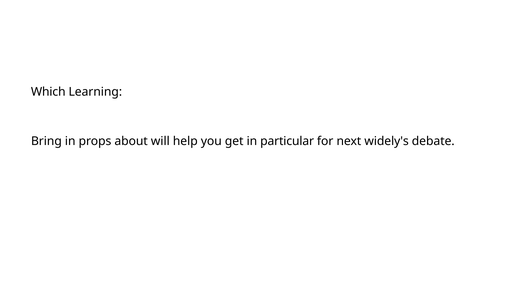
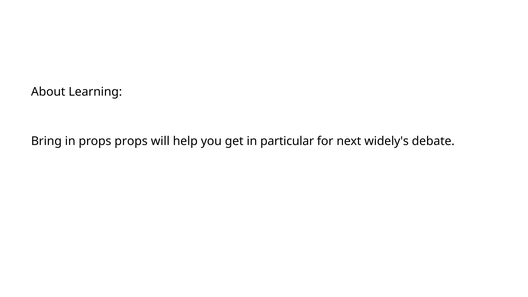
Which: Which -> About (48, 92)
props about: about -> props (131, 141)
